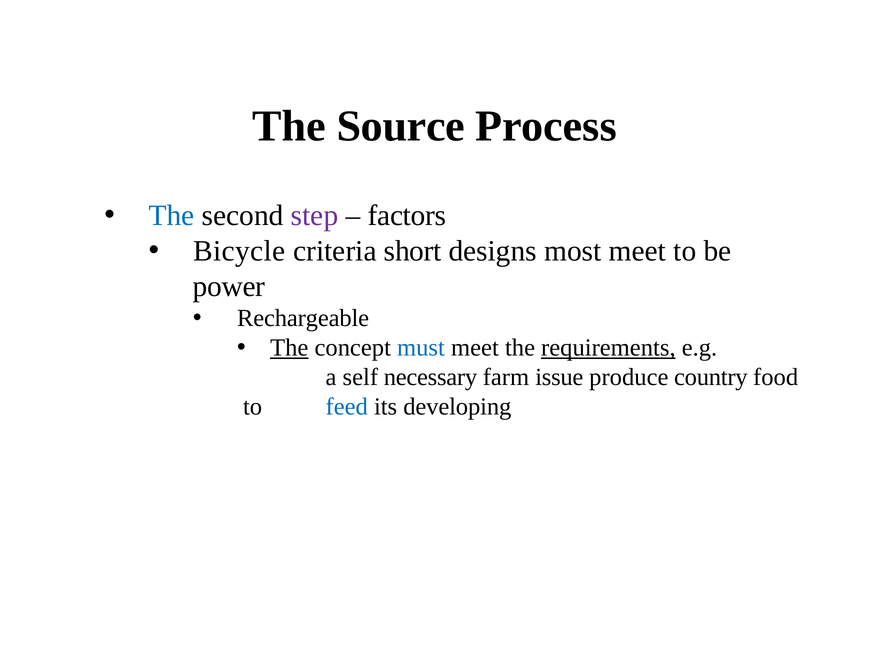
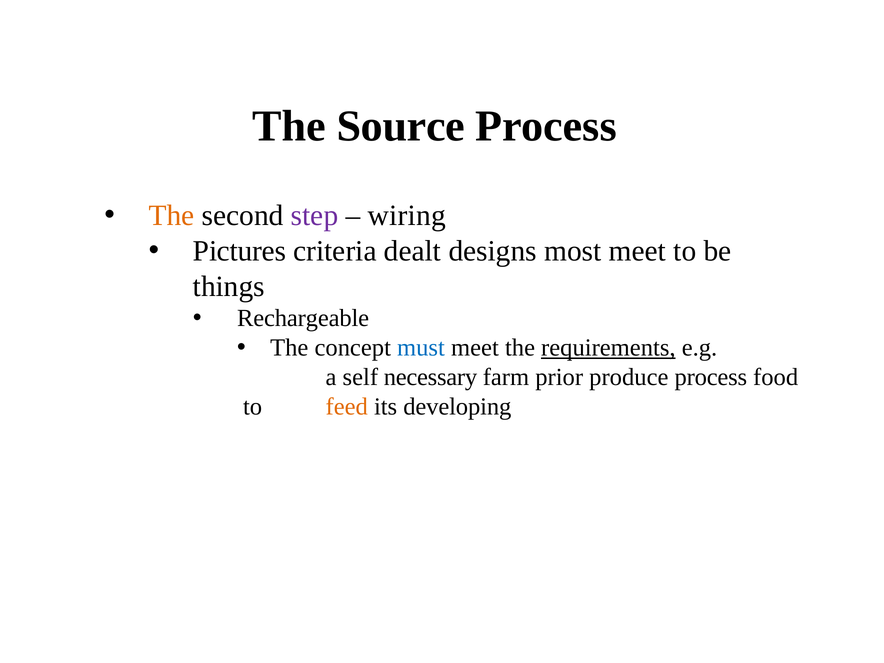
The colour: blue -> orange (172, 216)
factors: factors -> wiring (407, 216)
Bicycle: Bicycle -> Pictures (240, 251)
short: short -> dealt (413, 251)
power: power -> things (229, 286)
The underline: present -> none (289, 348)
issue: issue -> prior (559, 377)
produce country: country -> process (711, 377)
feed colour: blue -> orange (347, 407)
